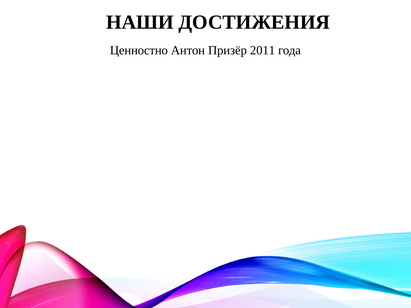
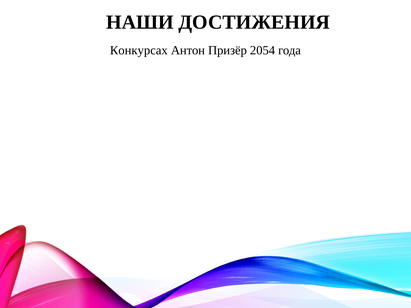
Ценностно: Ценностно -> Конкурсах (139, 50)
2011: 2011 -> 2054 (263, 50)
